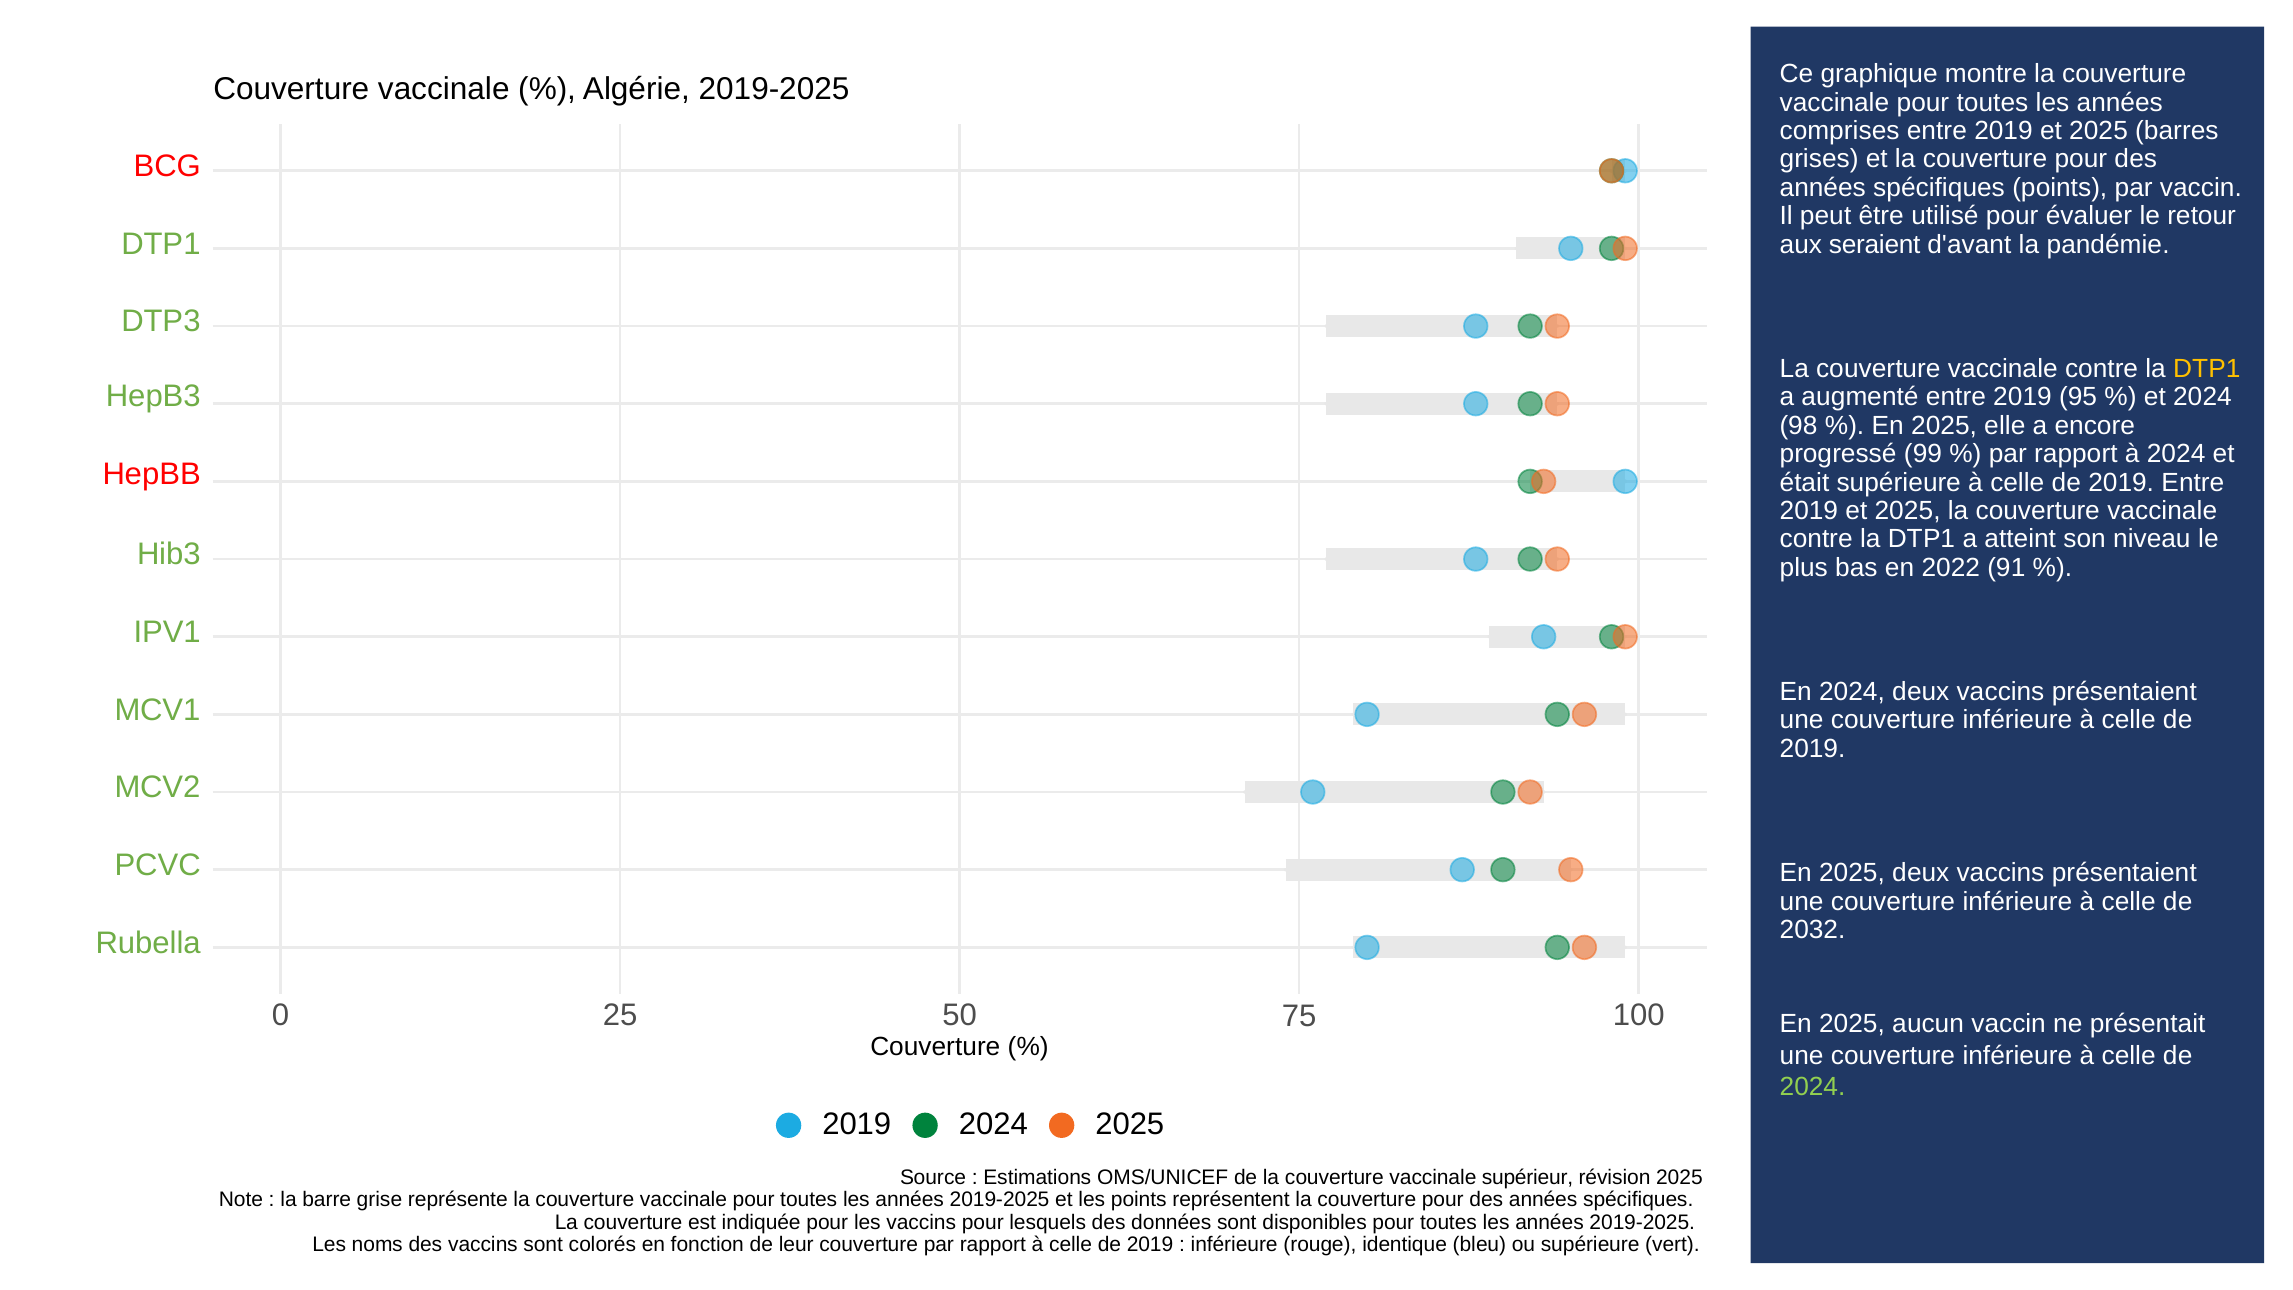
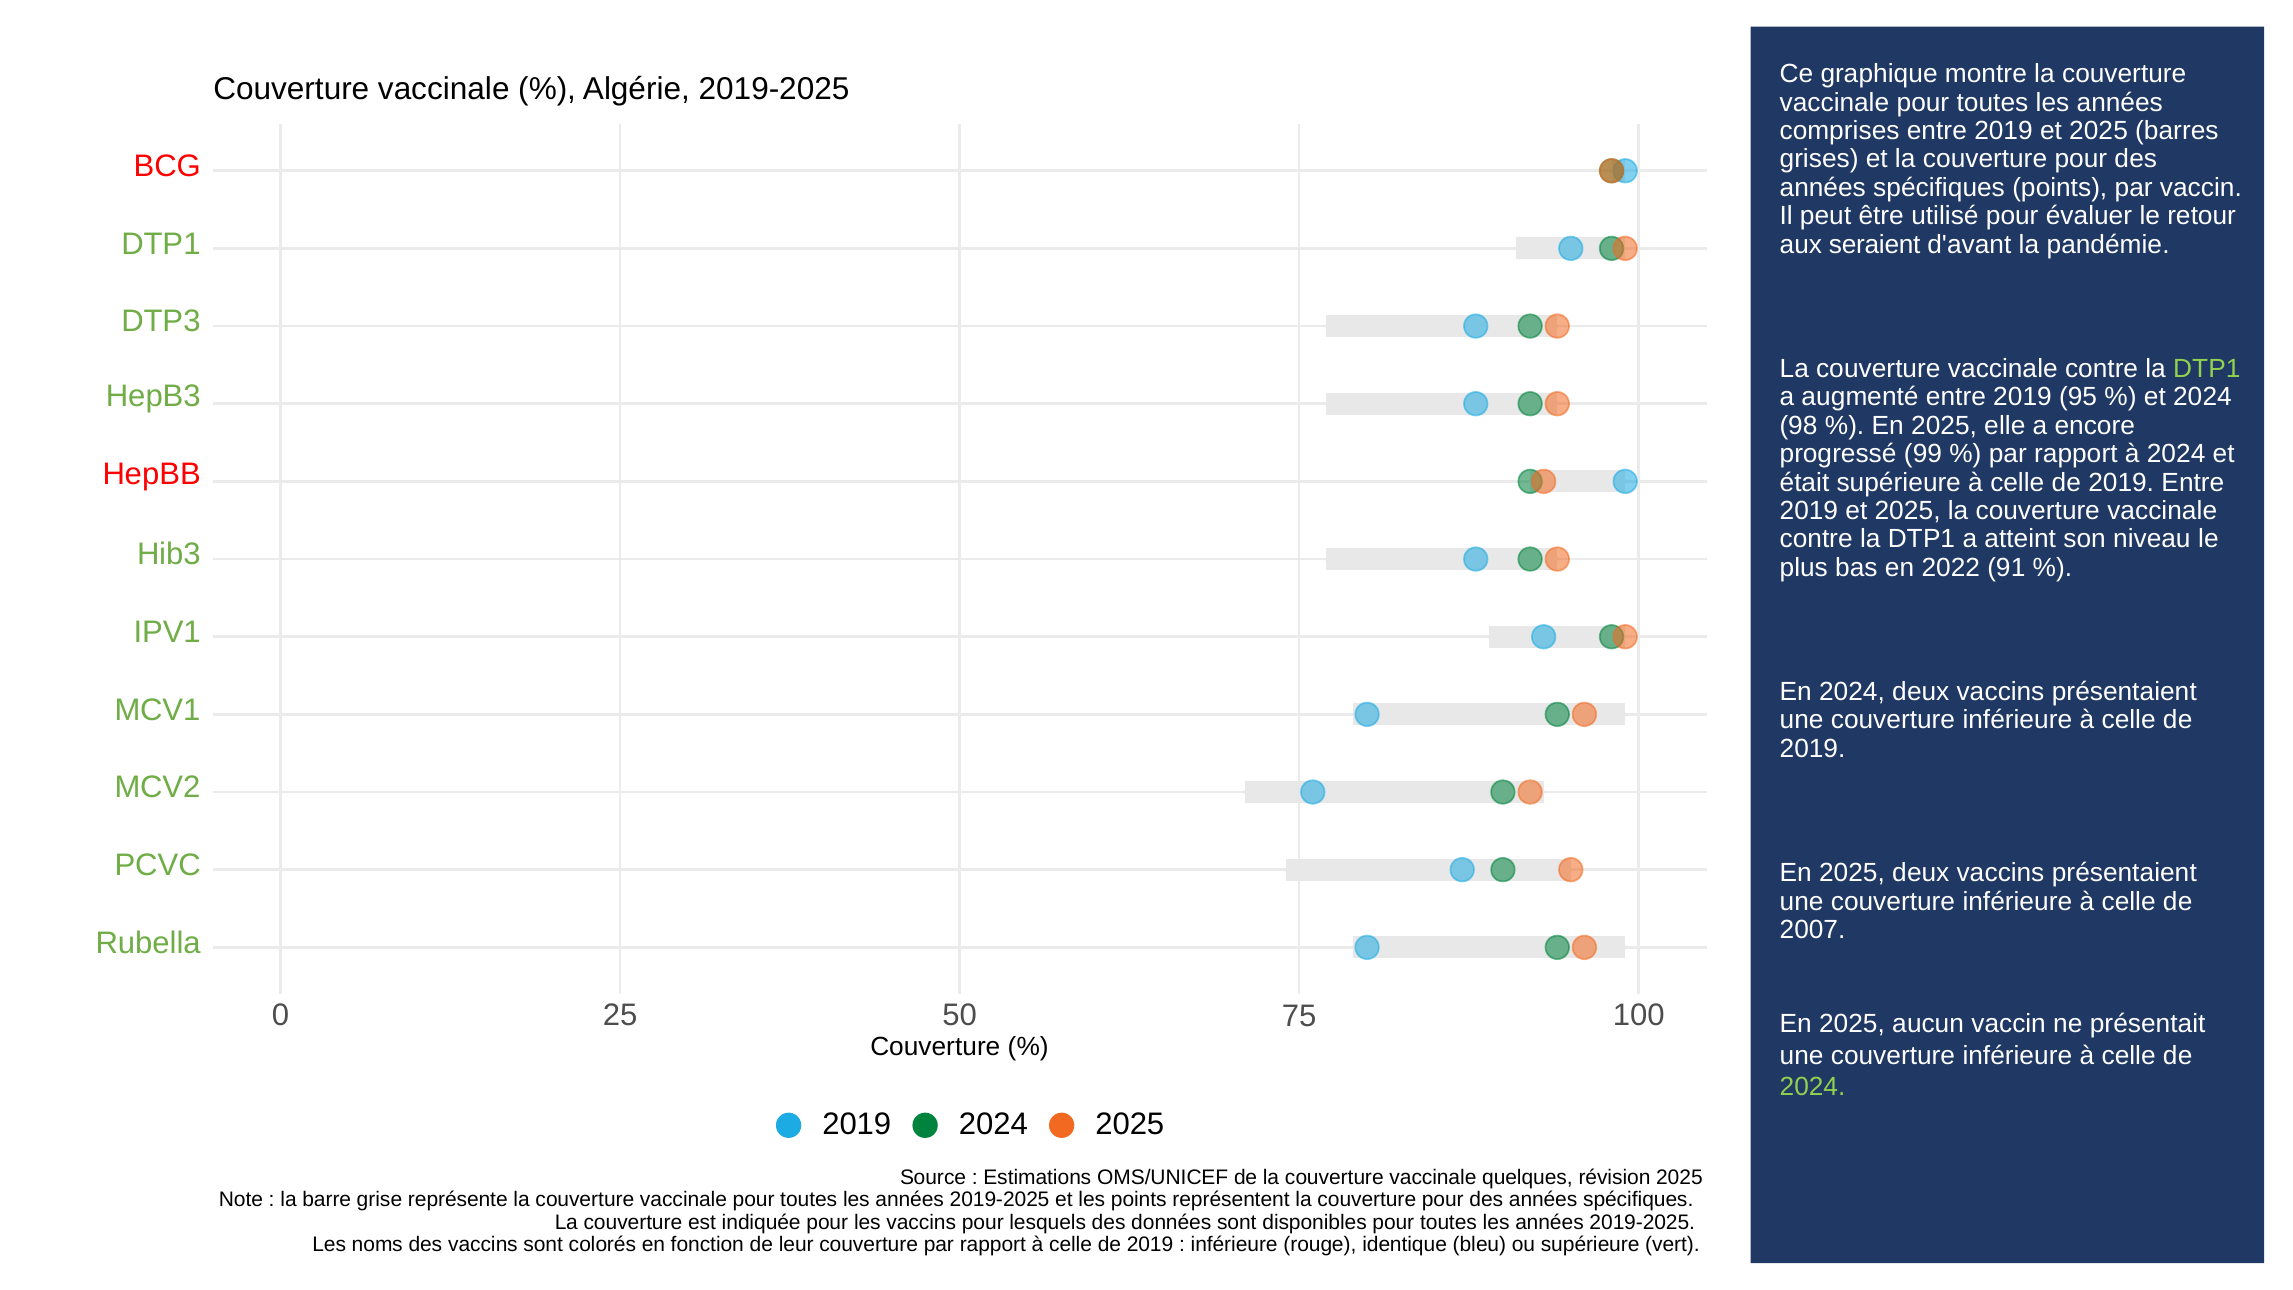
DTP1 colour: yellow -> light green (2207, 369)
2032: 2032 -> 2007 (1813, 930)
supérieur: supérieur -> quelques (1527, 1177)
